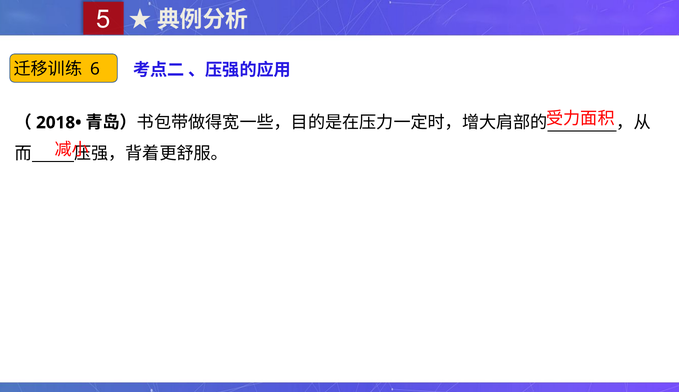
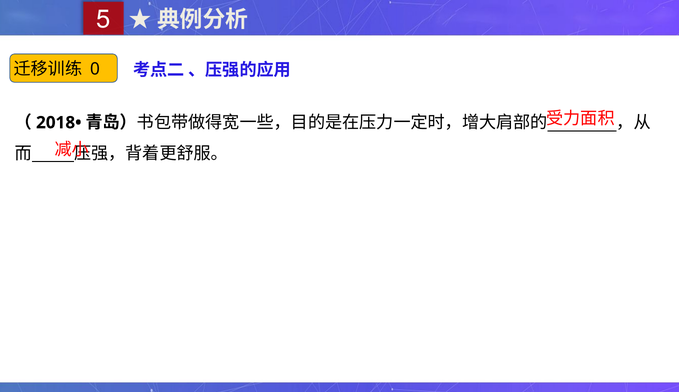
6: 6 -> 0 (95, 69)
